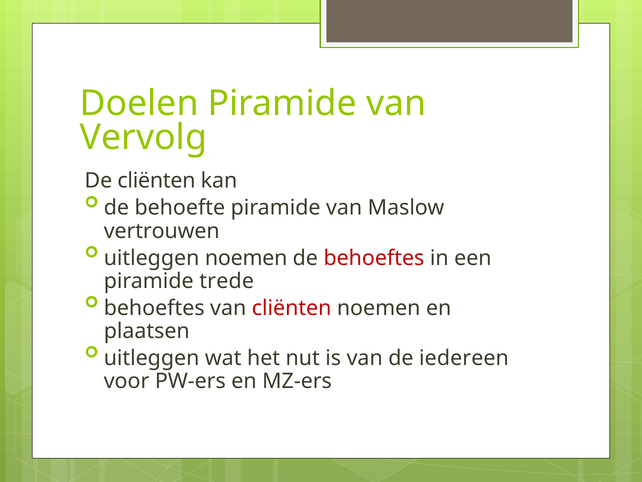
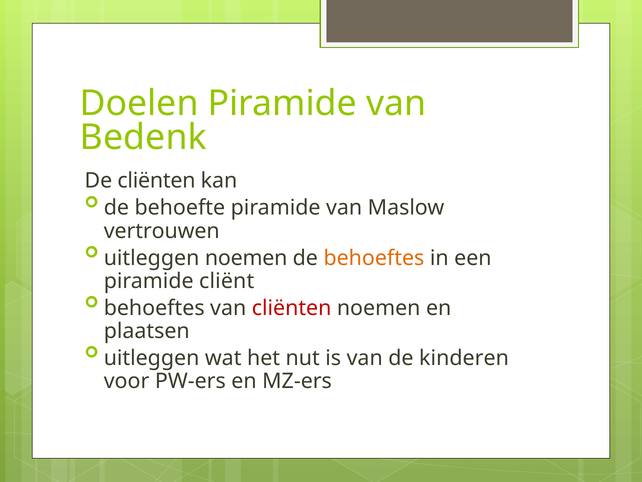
Vervolg: Vervolg -> Bedenk (143, 137)
behoeftes colour: red -> orange (374, 258)
trede: trede -> cliënt (227, 281)
iedereen: iedereen -> kinderen (464, 358)
